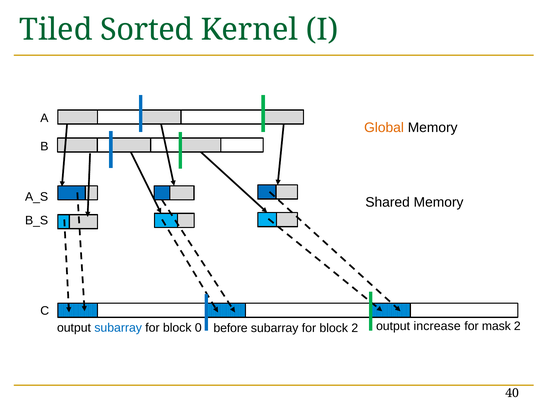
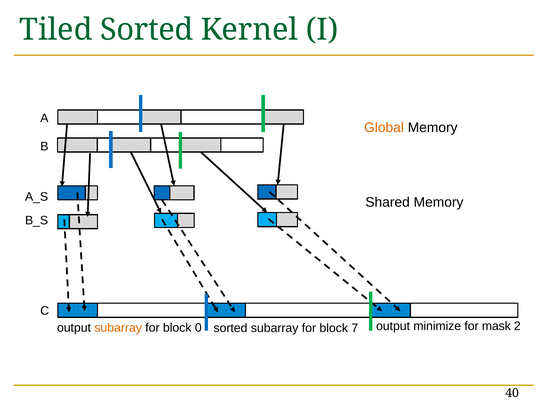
subarray colour: blue -> orange (118, 328)
0 before: before -> sorted (231, 328)
block 2: 2 -> 7 (355, 328)
increase: increase -> minimize (437, 326)
